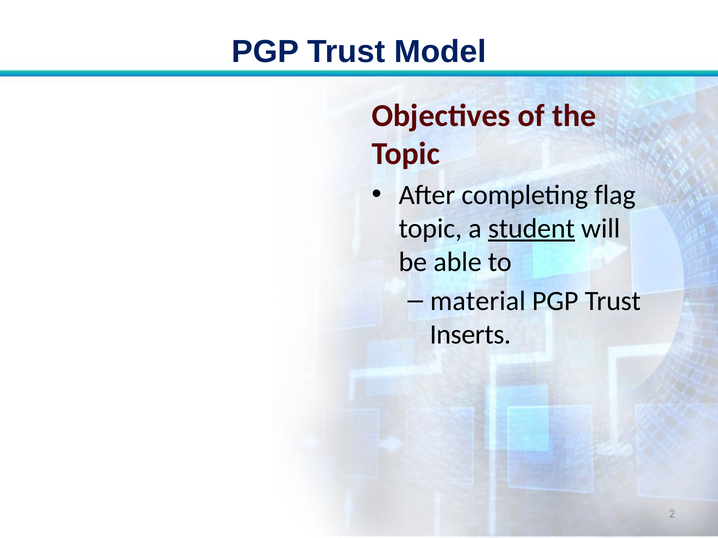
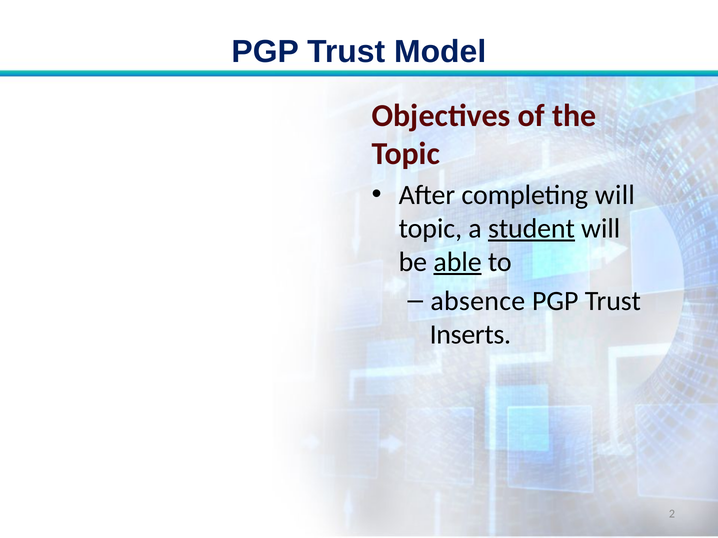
completing flag: flag -> will (615, 195)
able underline: none -> present (458, 262)
material: material -> absence (478, 301)
